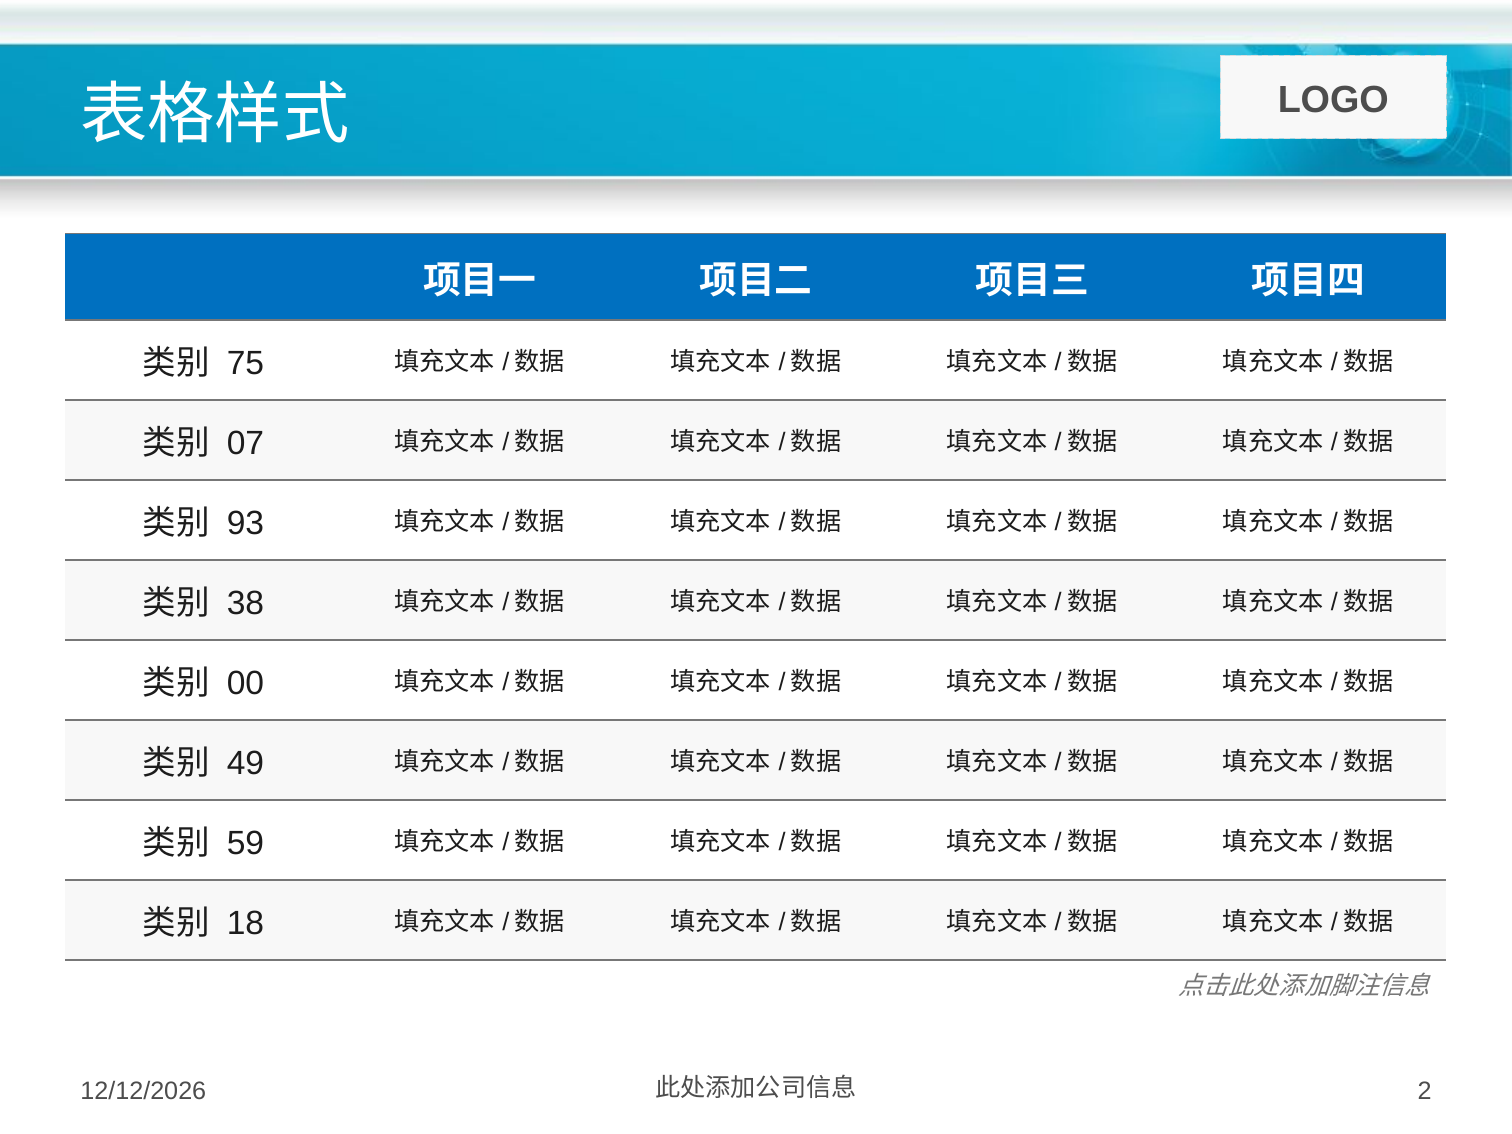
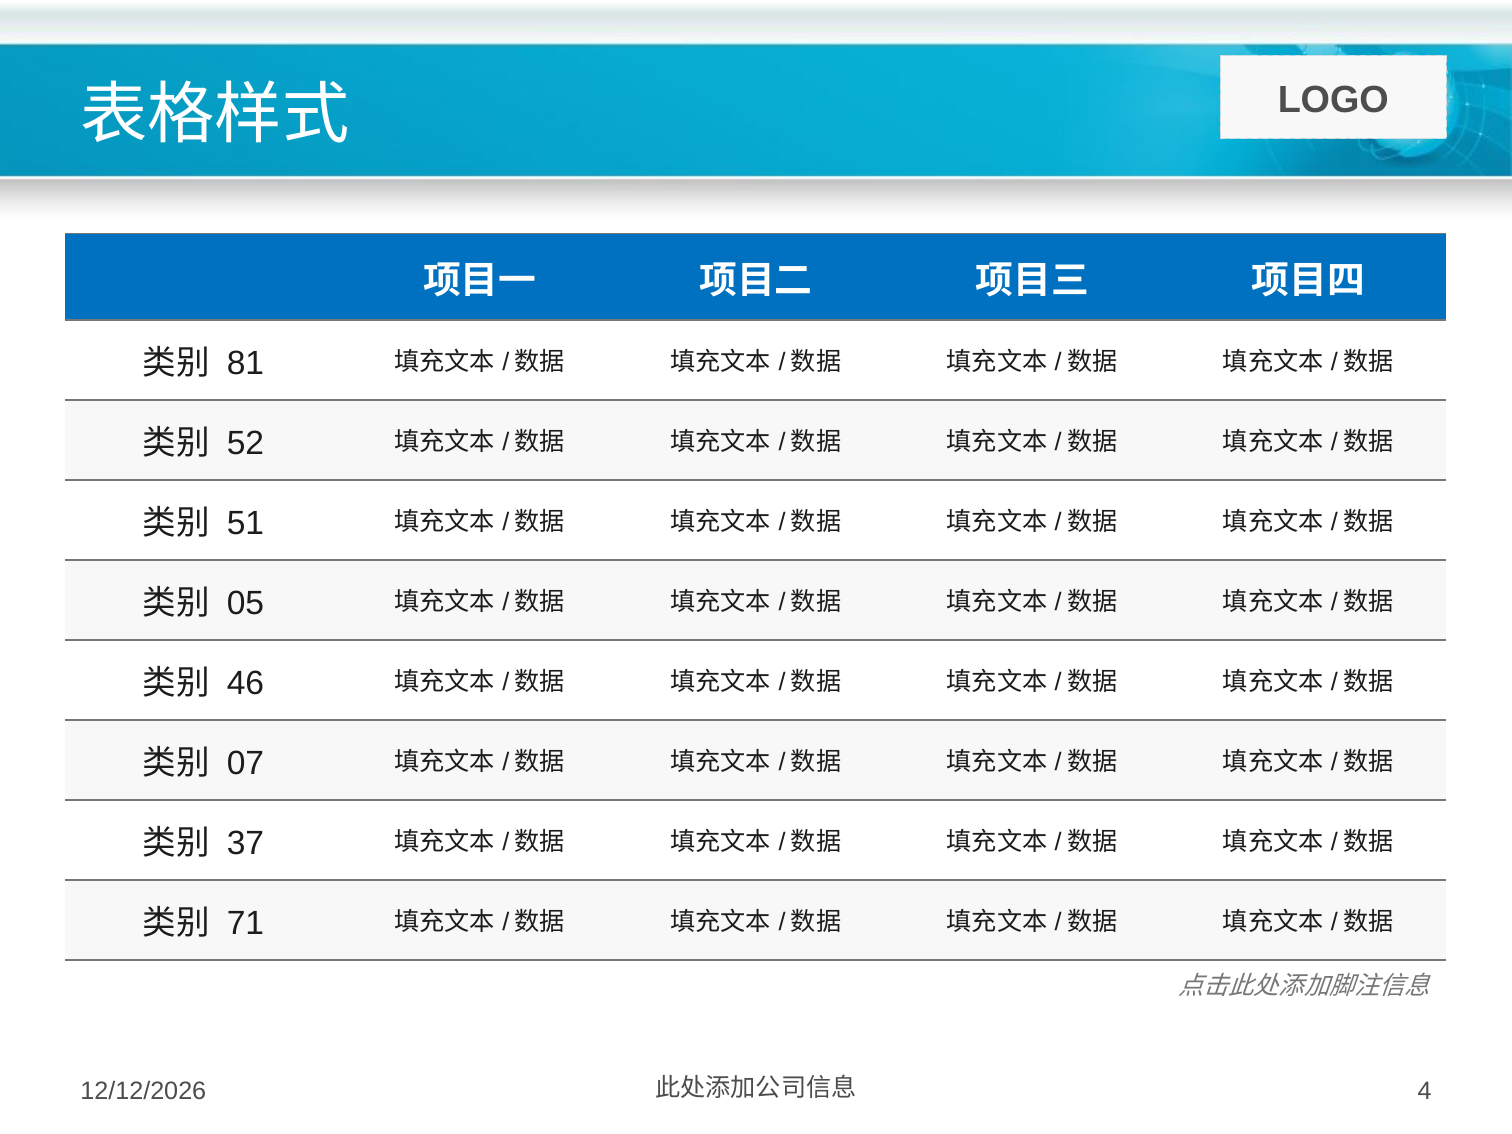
75: 75 -> 81 (246, 363)
07: 07 -> 52 (246, 443)
93: 93 -> 51 (246, 523)
38: 38 -> 05 (246, 603)
00: 00 -> 46 (246, 683)
49: 49 -> 07 (246, 763)
59: 59 -> 37 (246, 843)
18: 18 -> 71 (246, 923)
2: 2 -> 4 (1425, 1091)
